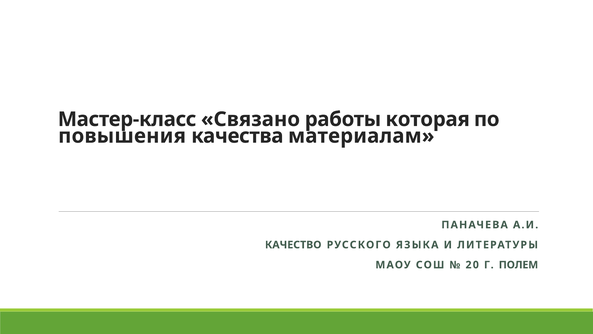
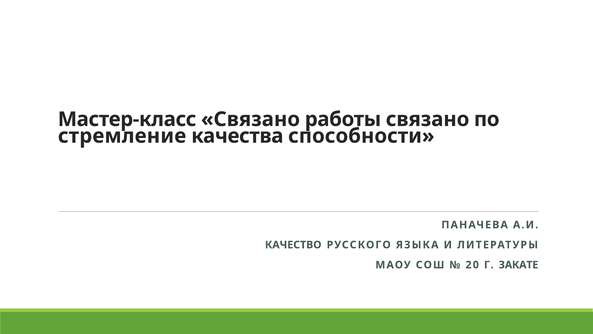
работы которая: которая -> связано (428, 119)
повышения: повышения -> стремление (122, 136)
материалам: материалам -> способности (361, 136)
ПОЛЕМ: ПОЛЕМ -> ЗАКАТЕ (518, 265)
